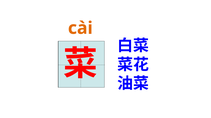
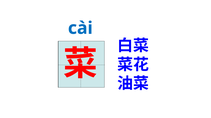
cài colour: orange -> blue (80, 28)
